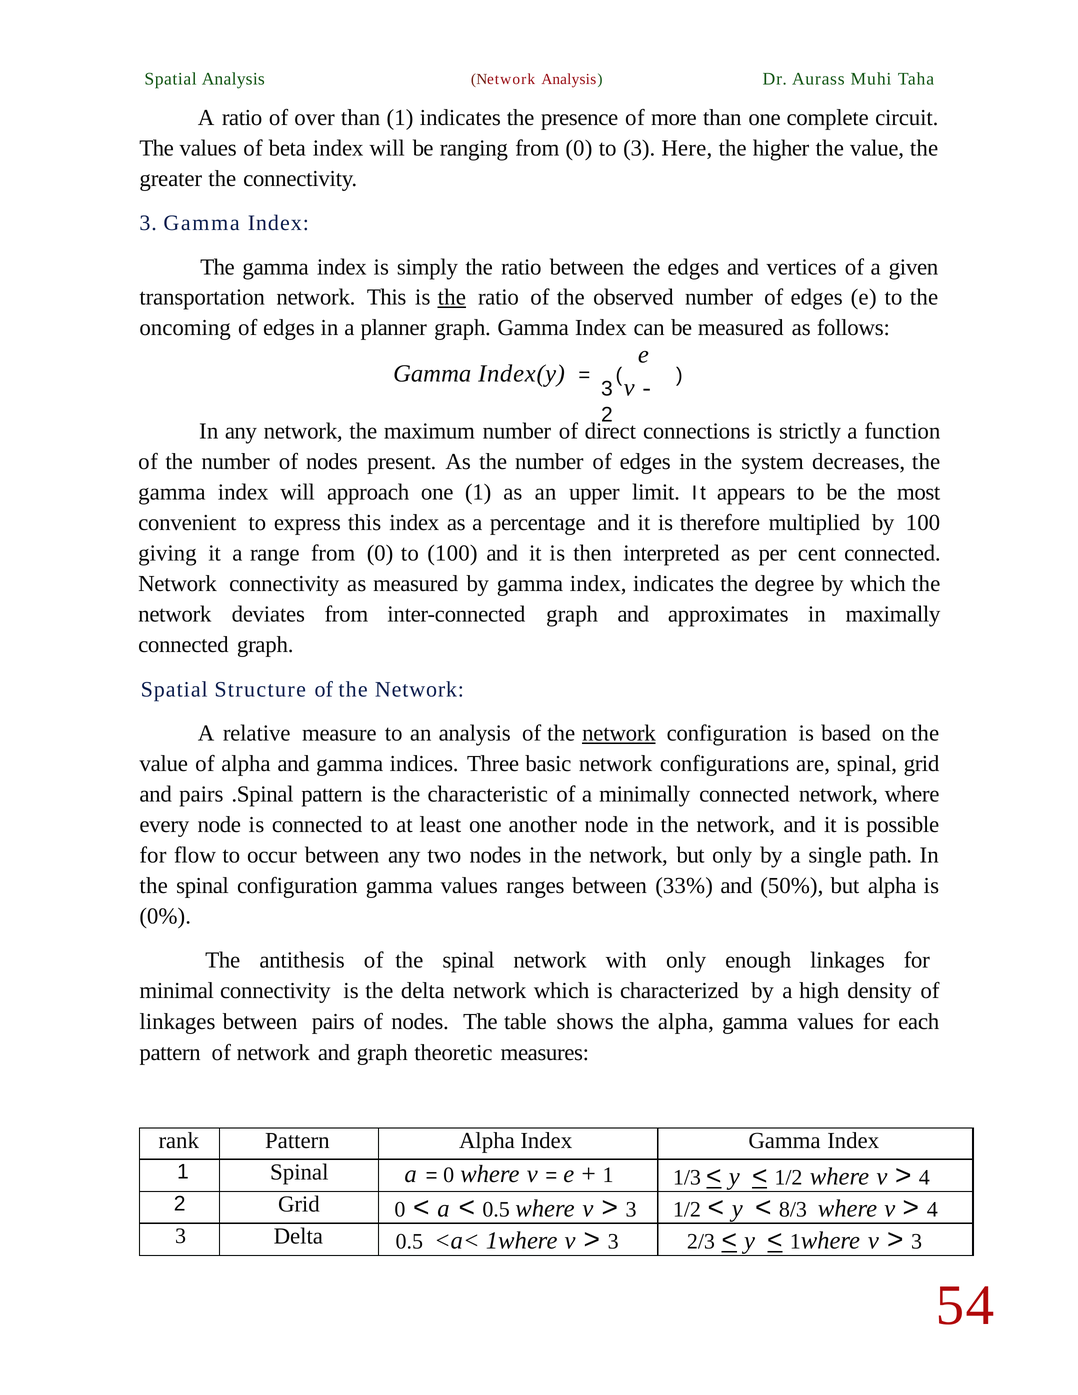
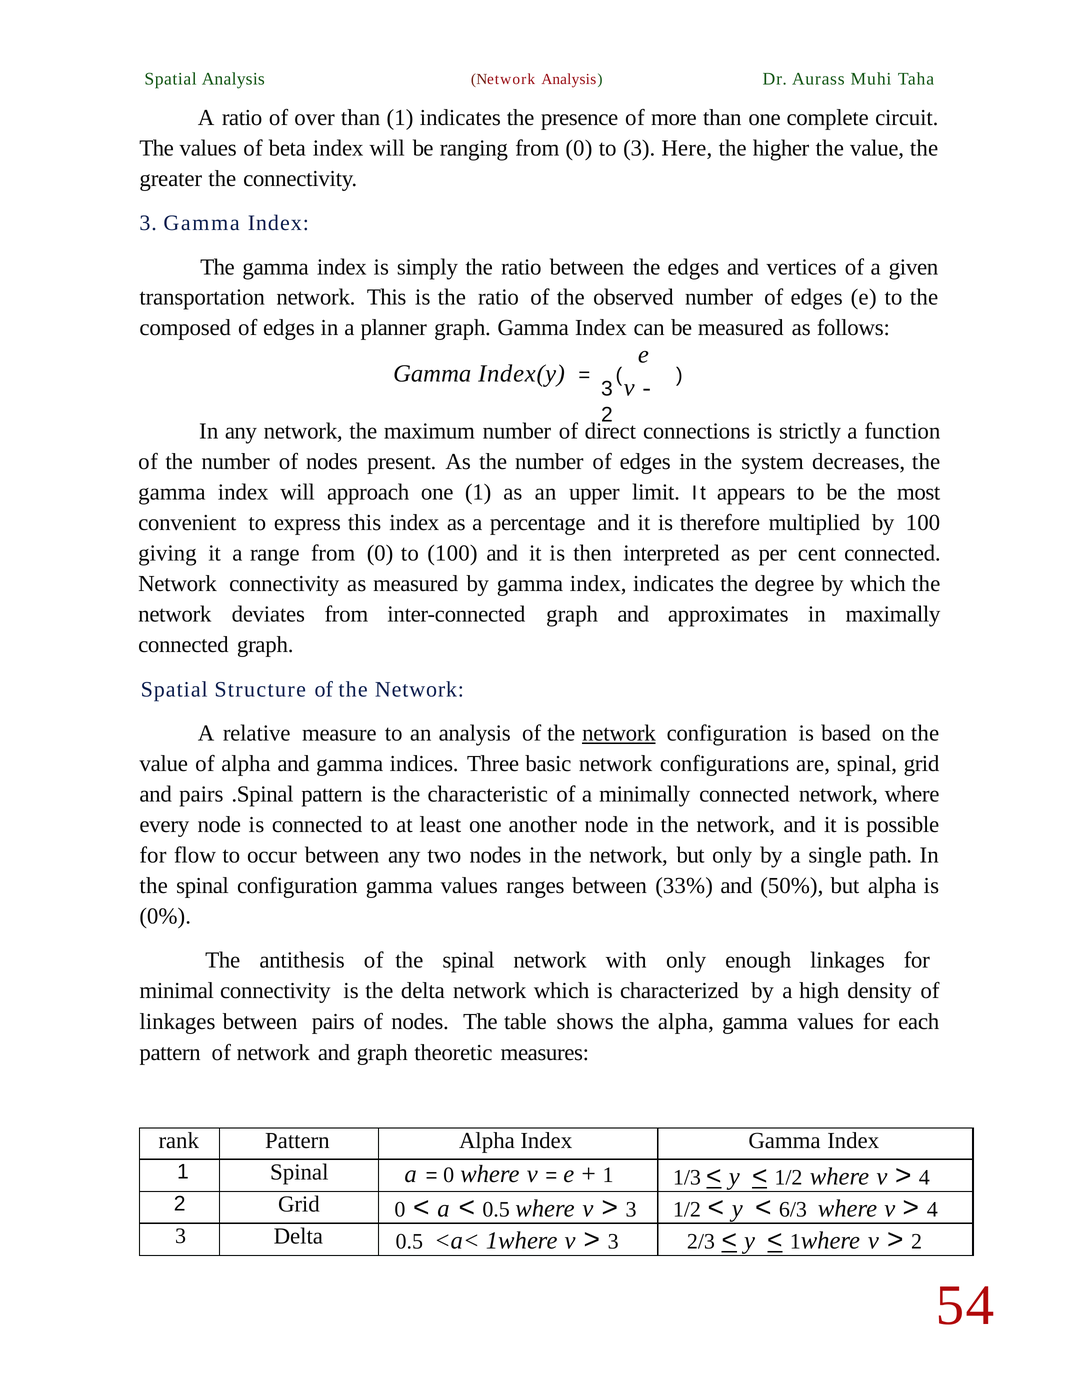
the underline: present -> none (452, 297)
oncoming: oncoming -> composed (185, 328)
8/3: 8/3 -> 6/3 (793, 1210)
3: 3 -> 2 (917, 1242)
